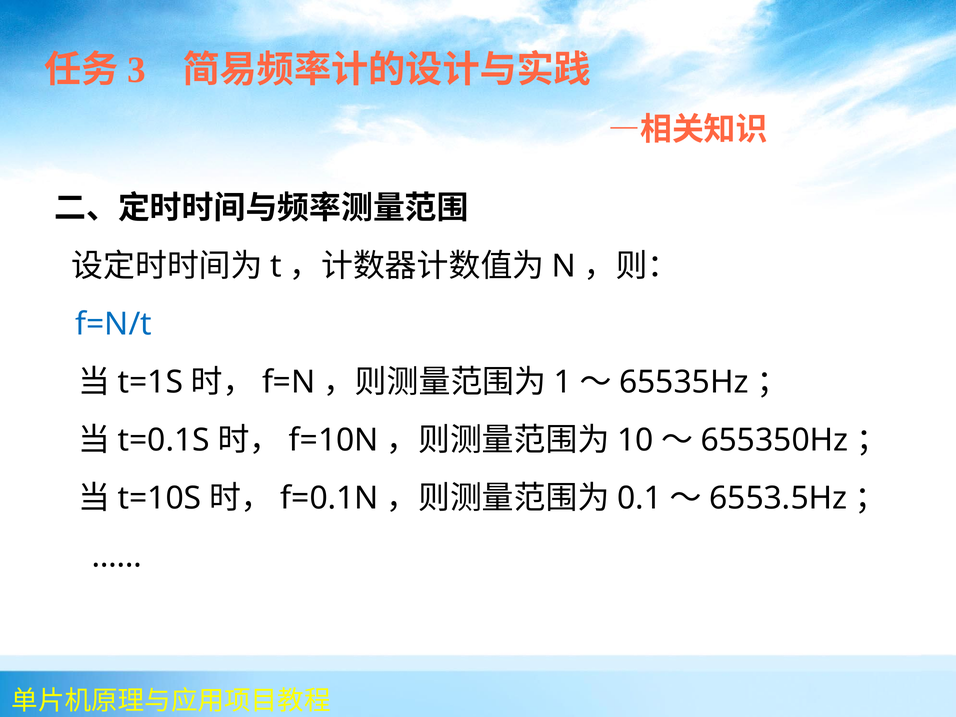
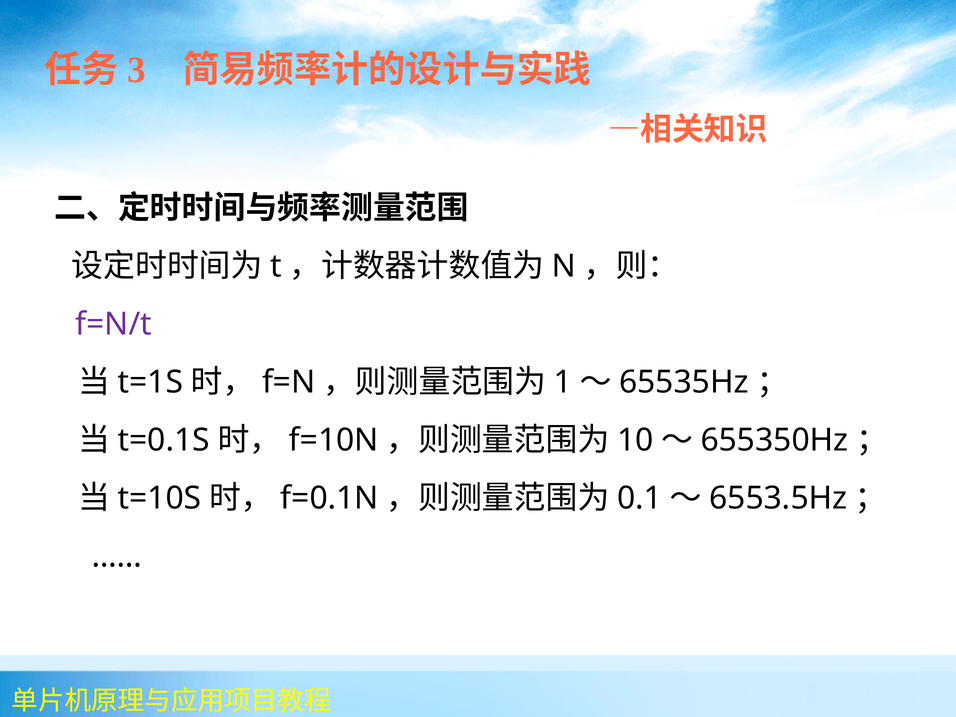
f=N/t colour: blue -> purple (114, 324)
